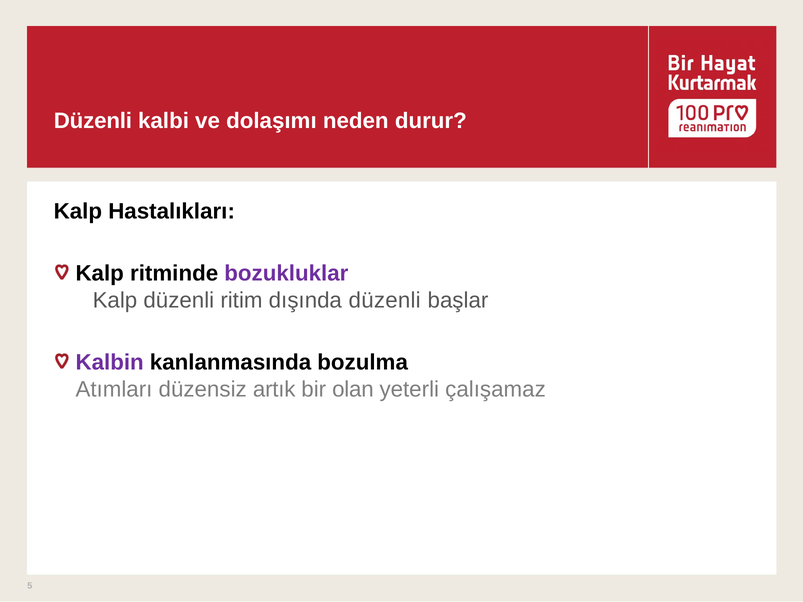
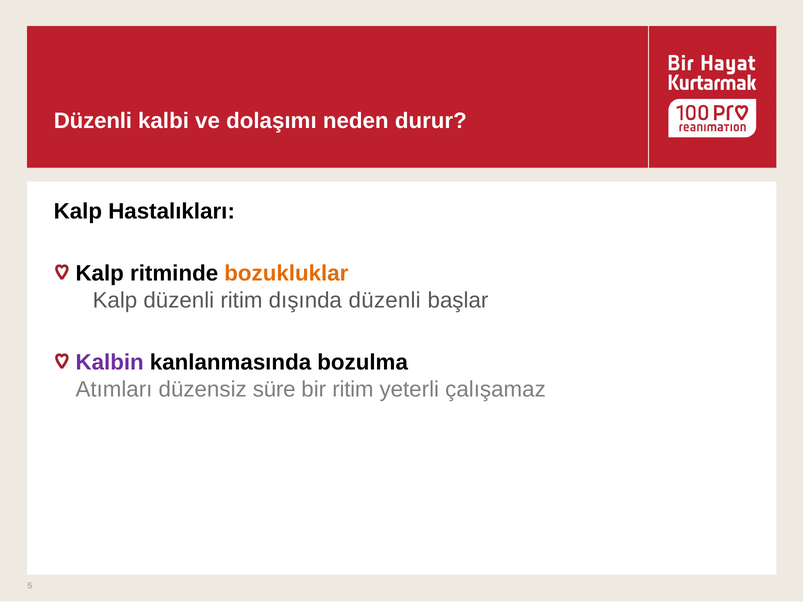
bozukluklar colour: purple -> orange (286, 274)
artık: artık -> süre (274, 390)
bir olan: olan -> ritim (353, 390)
